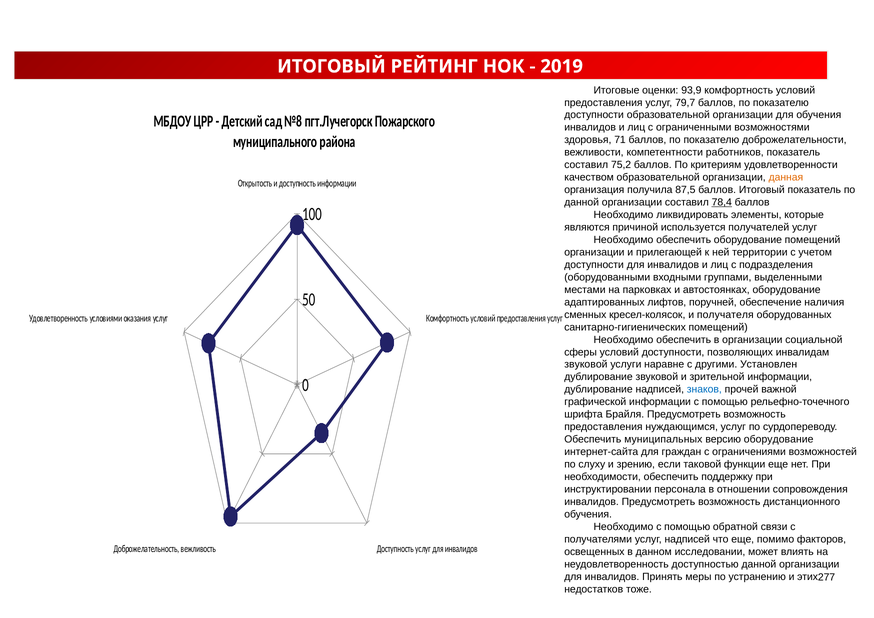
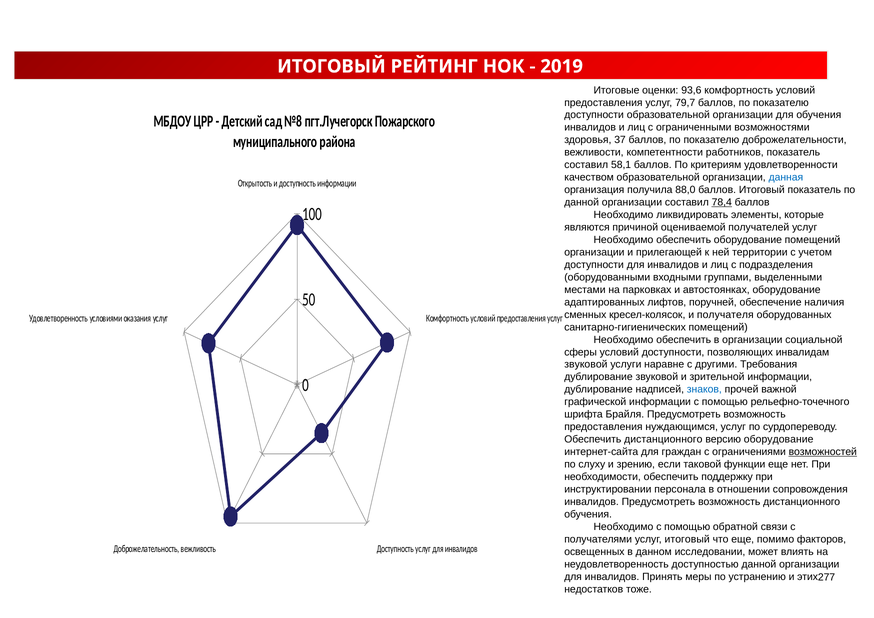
93,9: 93,9 -> 93,6 (691, 90)
71: 71 -> 37 (620, 140)
75,2: 75,2 -> 58,1 (621, 165)
данная colour: orange -> blue (786, 177)
87,5: 87,5 -> 88,0 (685, 190)
используется: используется -> оцениваемой (693, 227)
Установлен: Установлен -> Требования (769, 365)
Обеспечить муниципальных: муниципальных -> дистанционного (663, 439)
возможностей underline: none -> present (823, 452)
услуг надписей: надписей -> итоговый (687, 539)
